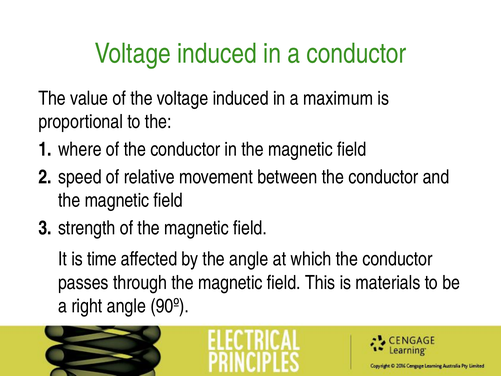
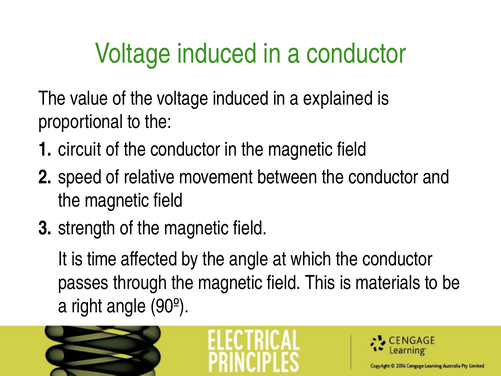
maximum: maximum -> explained (338, 98)
where: where -> circuit (80, 149)
